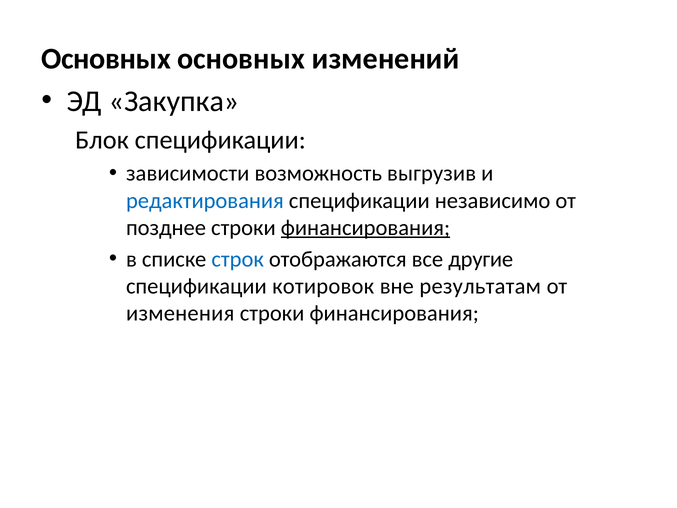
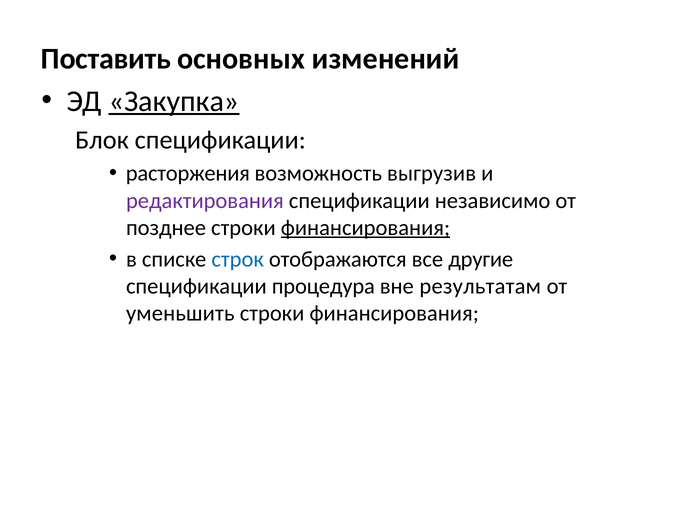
Основных: Основных -> Поставить (106, 59)
Закупка underline: none -> present (174, 101)
зависимости: зависимости -> расторжения (188, 173)
редактирования colour: blue -> purple (205, 201)
котировок: котировок -> процедура (323, 286)
изменения: изменения -> уменьшить (180, 313)
